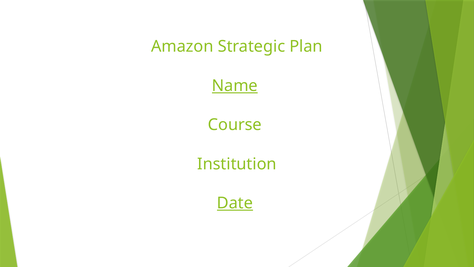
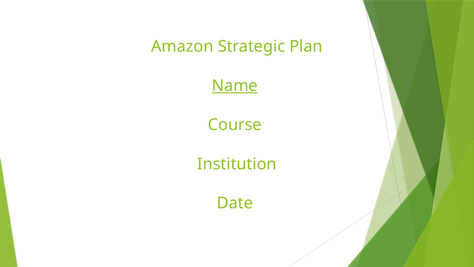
Date underline: present -> none (235, 203)
